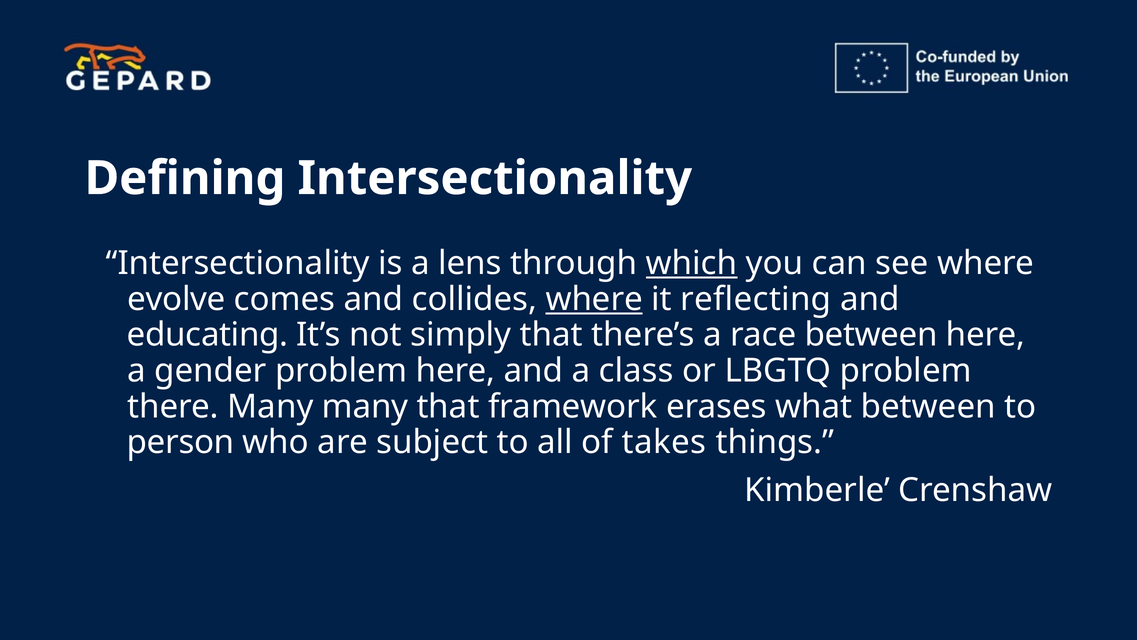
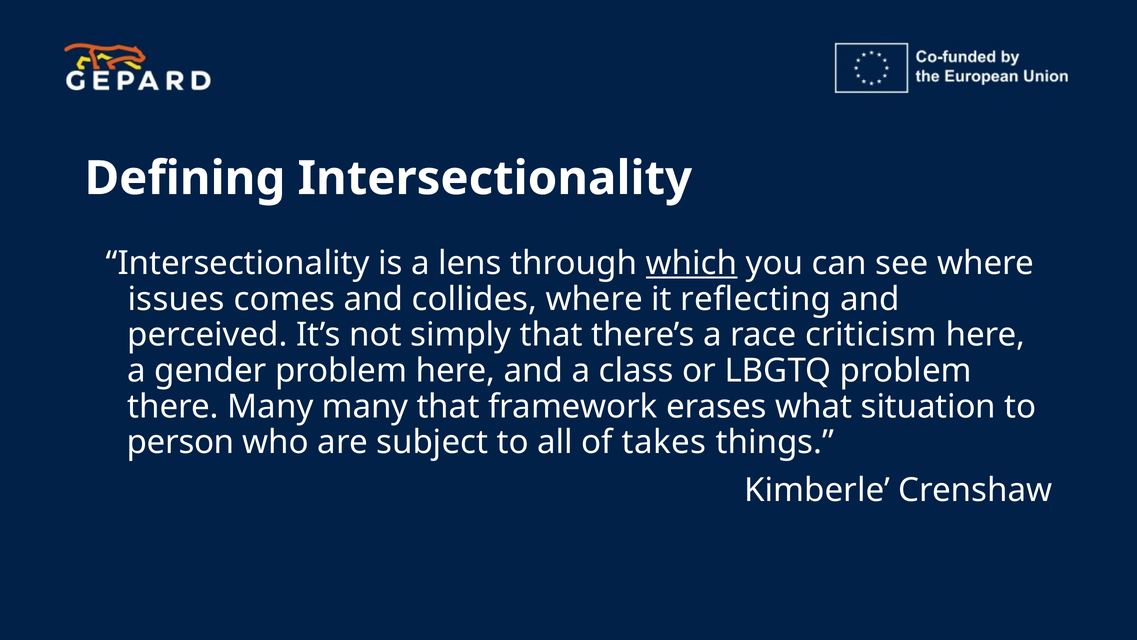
evolve: evolve -> issues (176, 299)
where underline: present -> none (594, 299)
educating: educating -> perceived (207, 335)
race between: between -> criticism (871, 335)
what between: between -> situation (928, 406)
